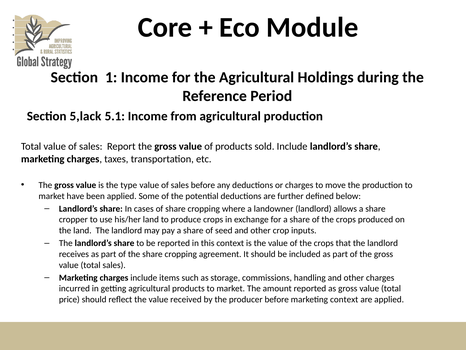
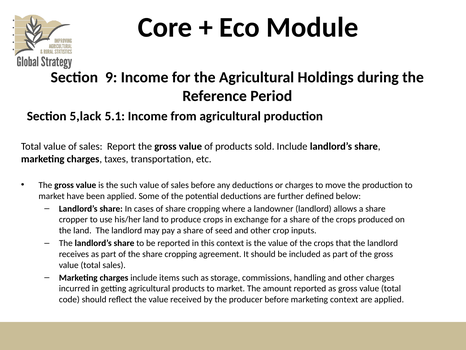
1: 1 -> 9 (111, 77)
the type: type -> such (129, 185)
price: price -> code (69, 299)
